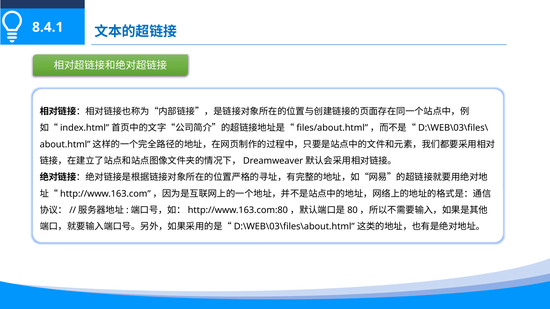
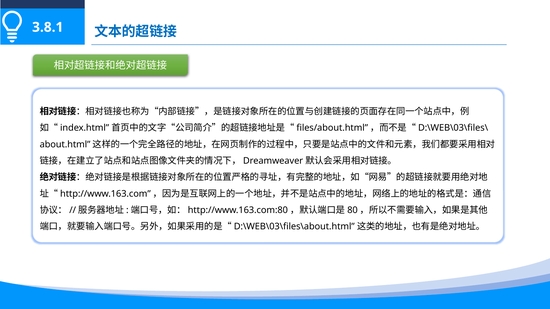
8.4.1: 8.4.1 -> 3.8.1 (48, 27)
